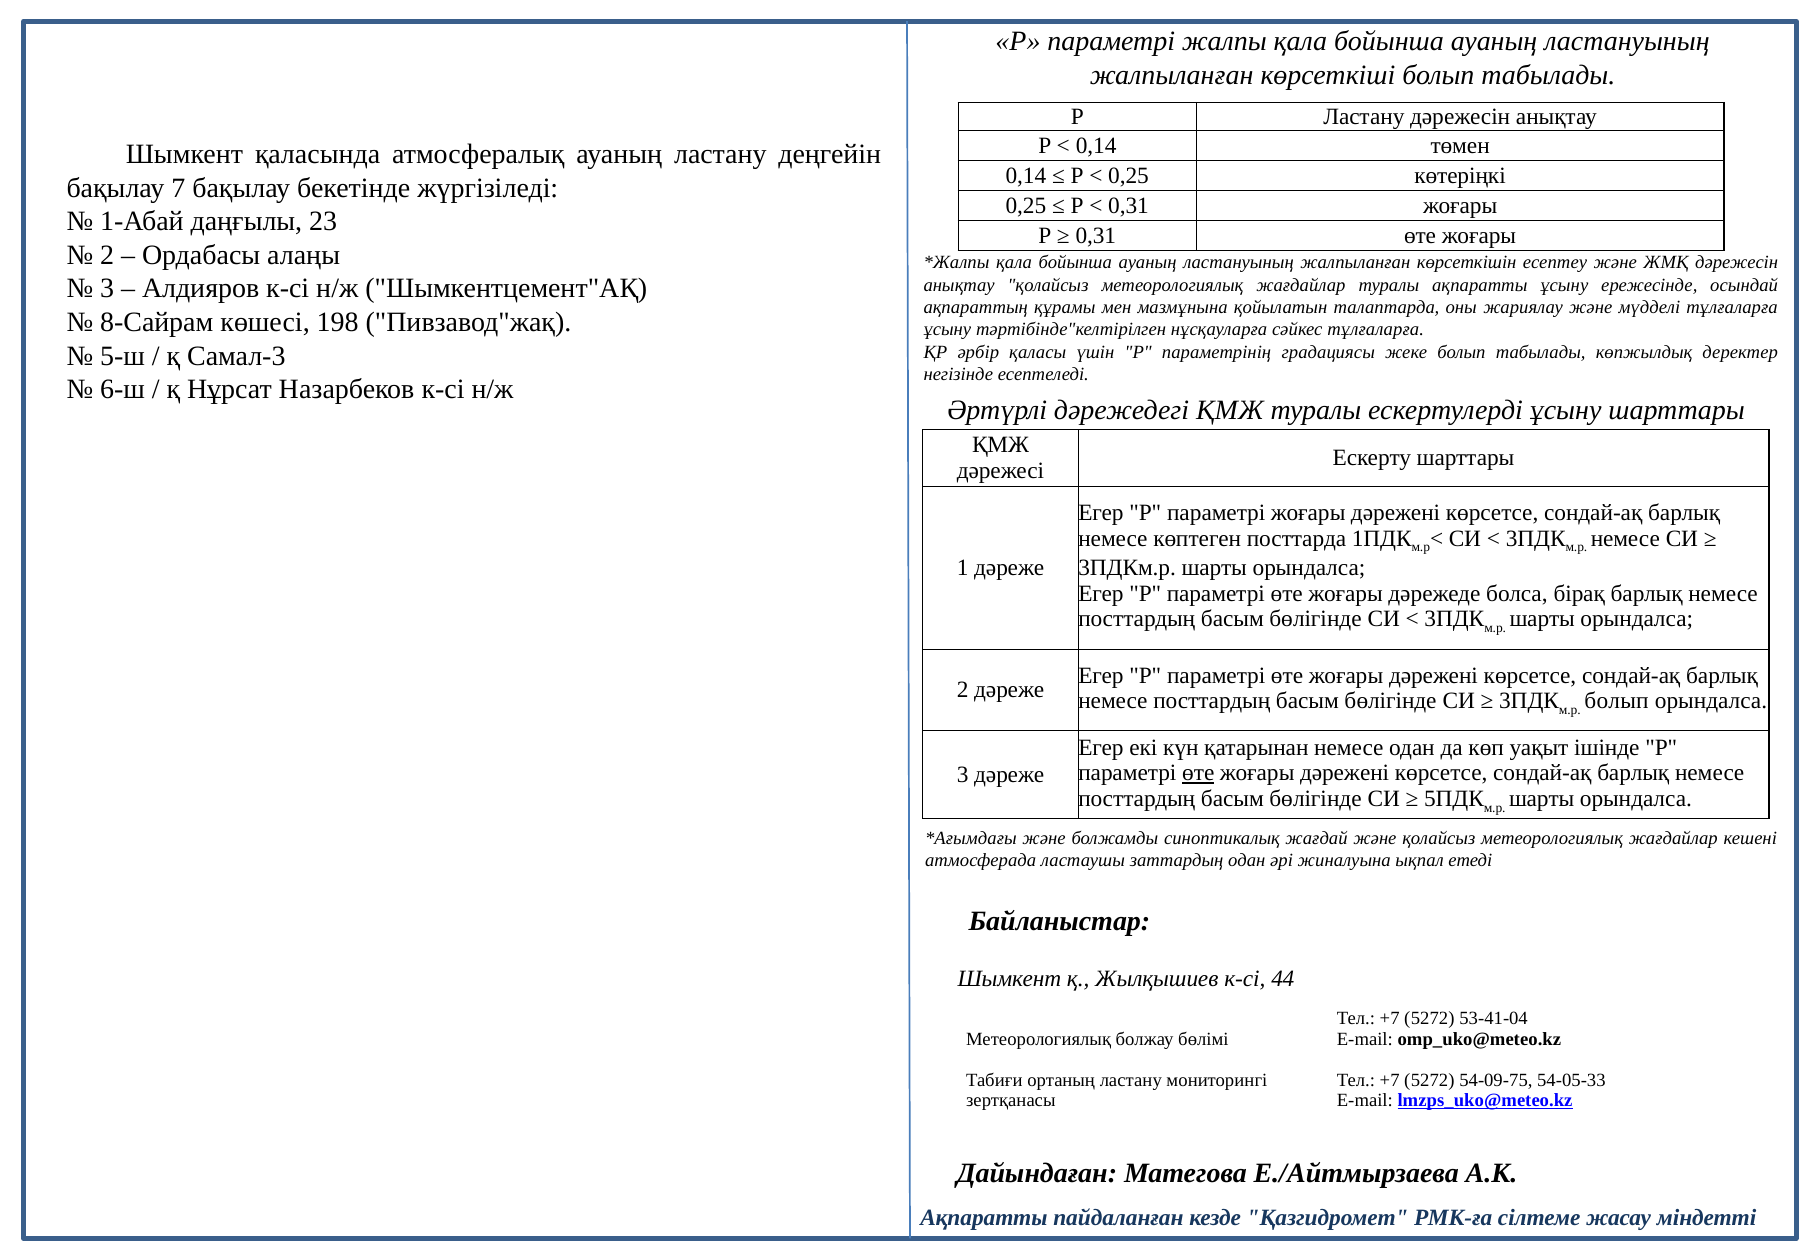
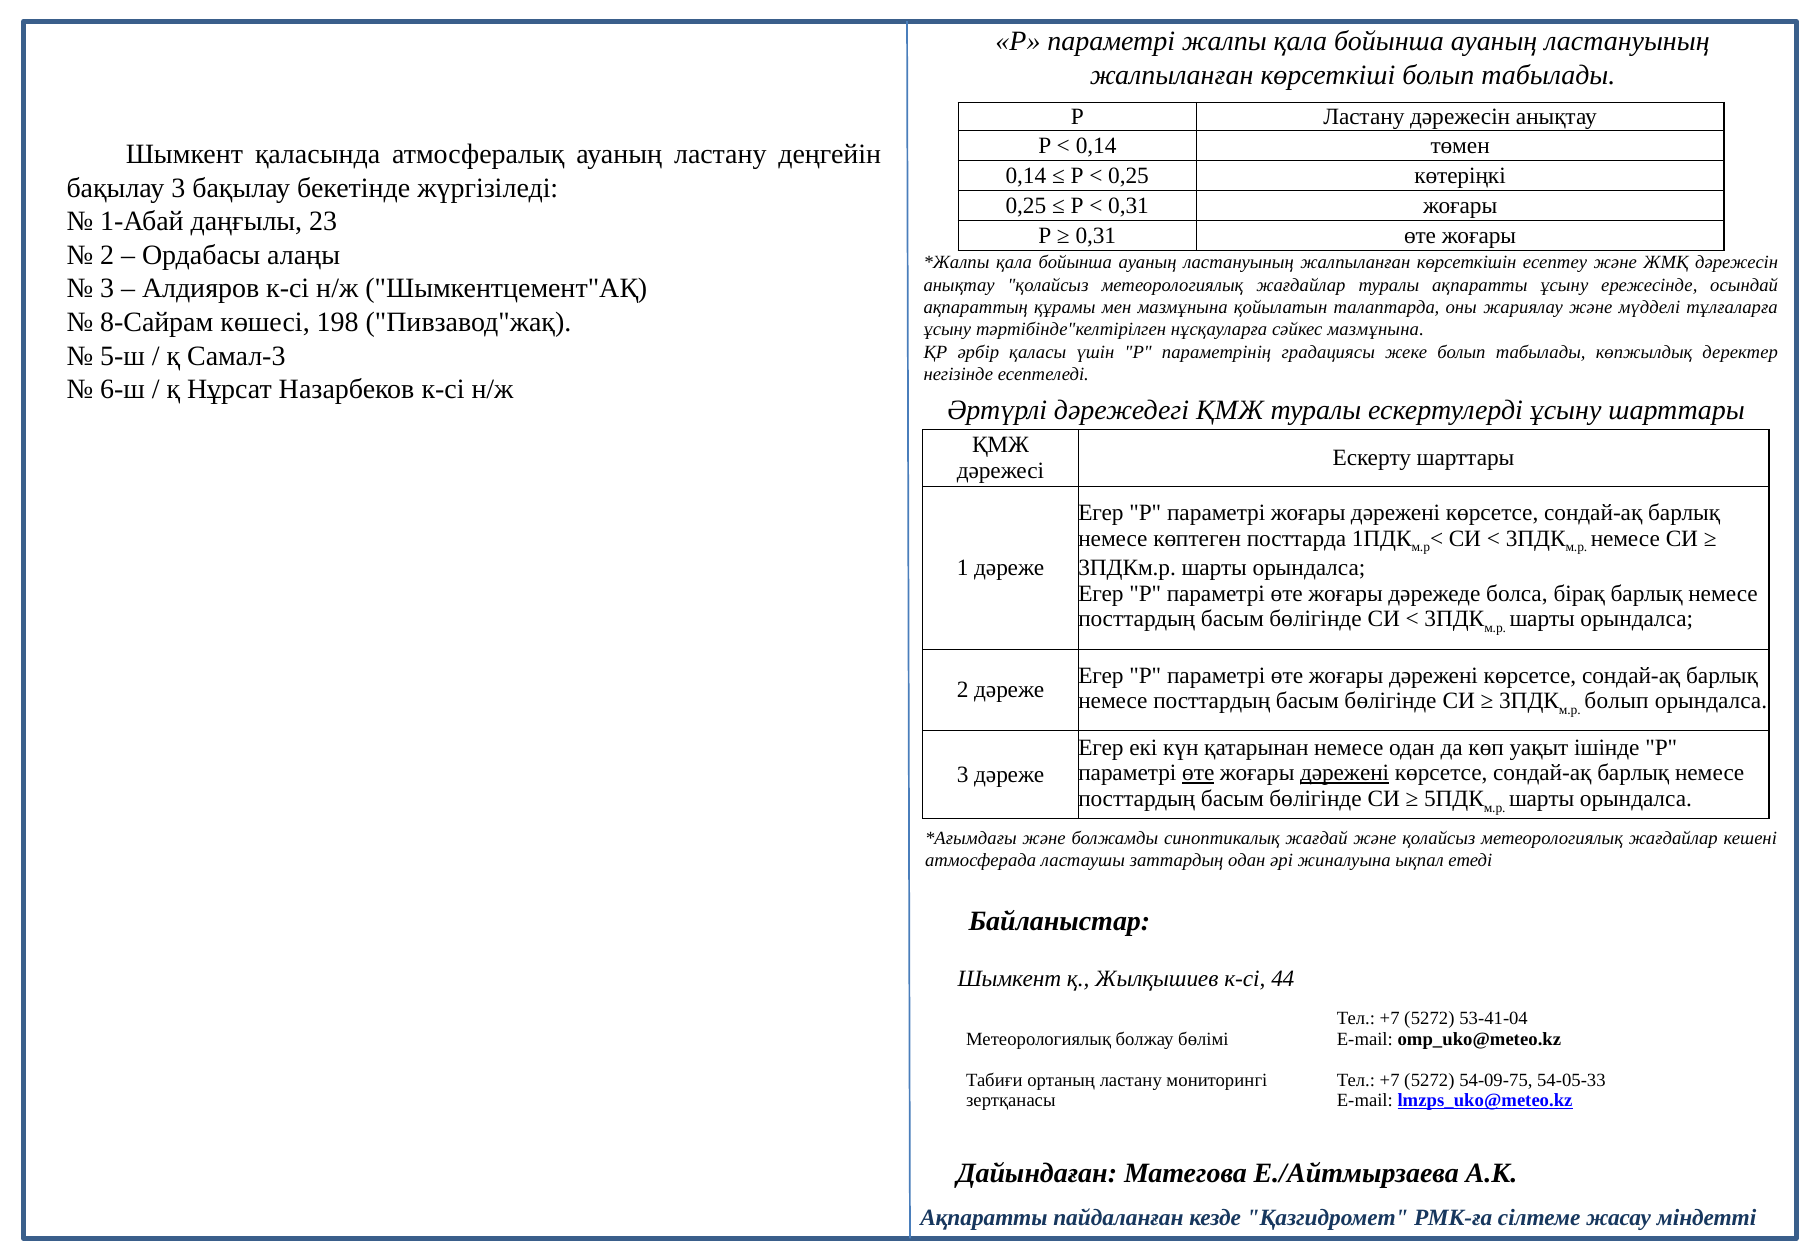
бақылау 7: 7 -> 3 (178, 188)
сәйкес тұлғаларға: тұлғаларға -> мазмұнына (1376, 330)
дәрежені underline: none -> present (1345, 773)
